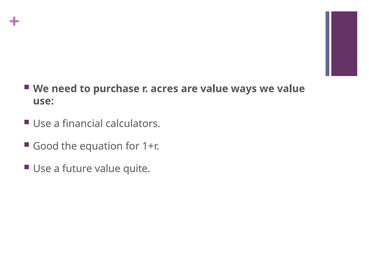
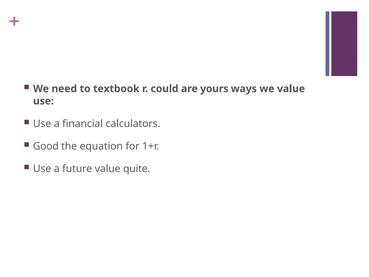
purchase: purchase -> textbook (116, 89)
acres: acres -> could (164, 89)
are value: value -> yours (214, 89)
